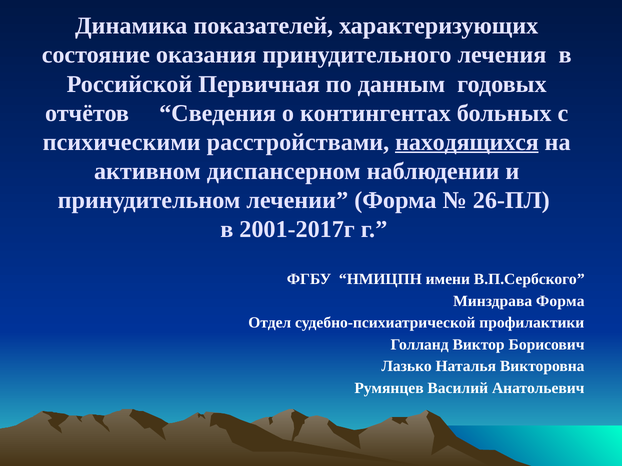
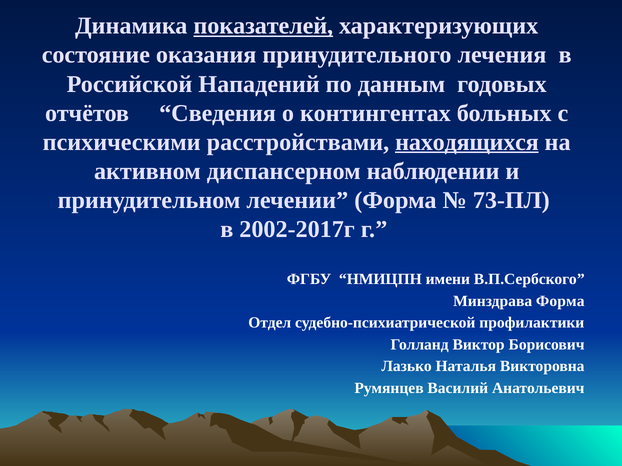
показателей underline: none -> present (263, 26)
Первичная: Первичная -> Нападений (259, 84)
26-ПЛ: 26-ПЛ -> 73-ПЛ (511, 200)
2001-2017г: 2001-2017г -> 2002-2017г (297, 229)
